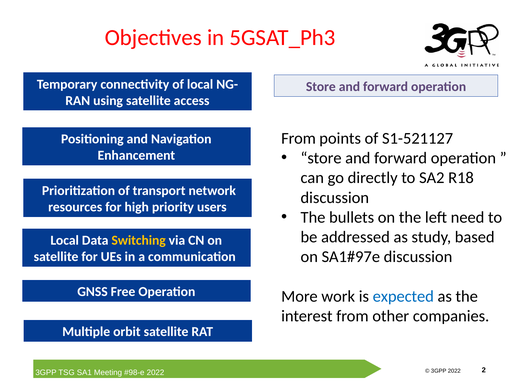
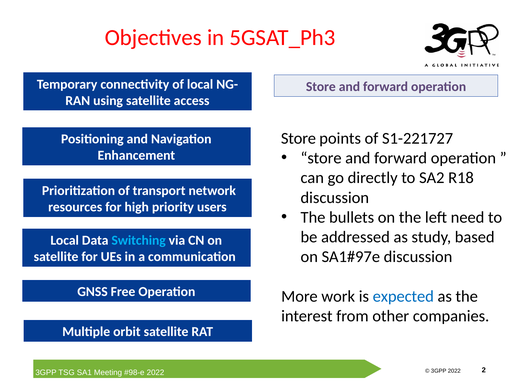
From: From -> Store (299, 138)
S1-521127: S1-521127 -> S1-221727 (418, 138)
Switching colour: yellow -> light blue (139, 240)
